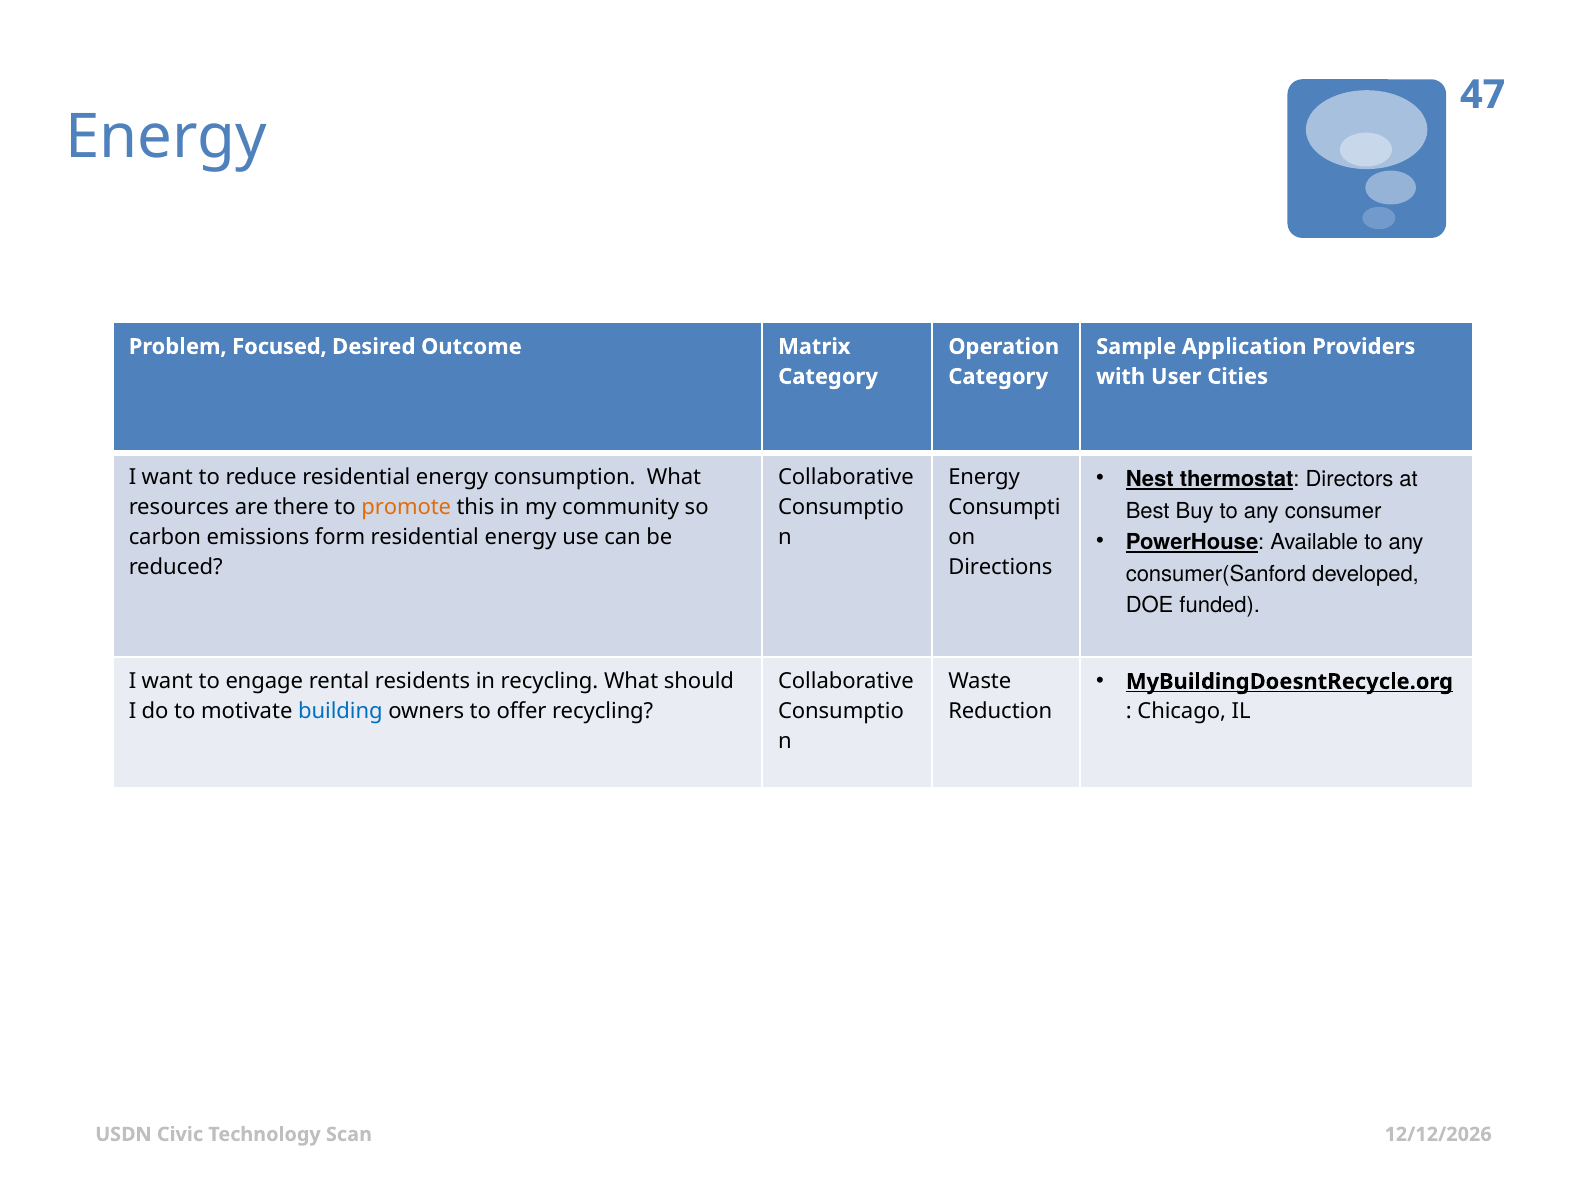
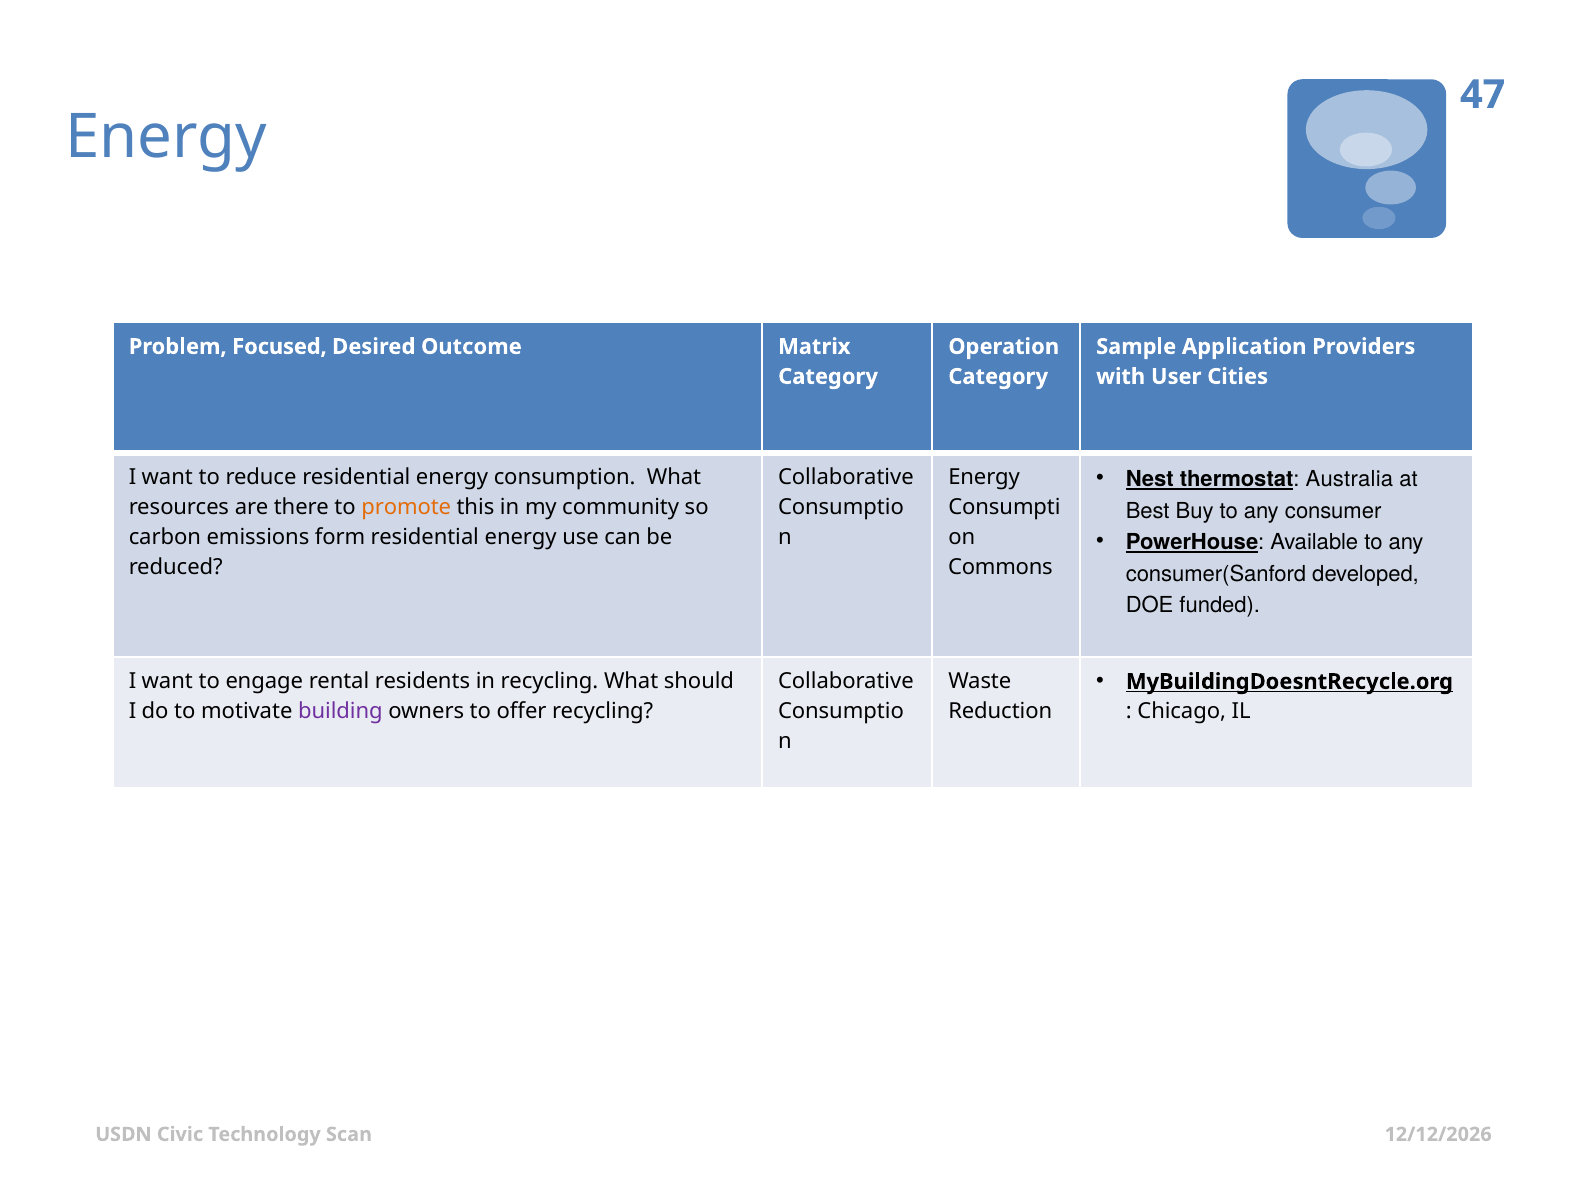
Directors: Directors -> Australia (1349, 479)
Directions: Directions -> Commons (1000, 567)
building colour: blue -> purple (340, 712)
